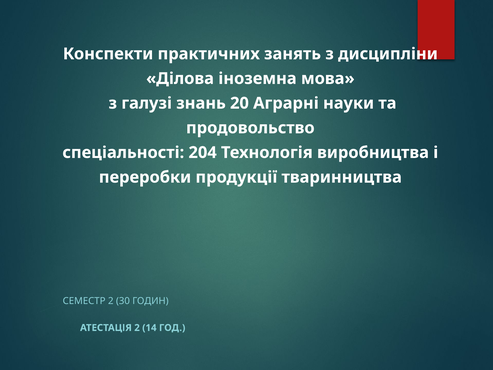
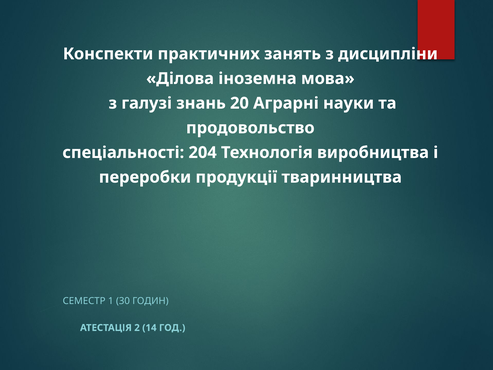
СЕМЕСТР 2: 2 -> 1 (111, 301)
